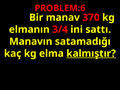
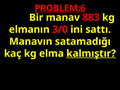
PROBLEM:6 underline: none -> present (60, 8)
370: 370 -> 883 (91, 17)
3/4: 3/4 -> 3/0 (60, 29)
